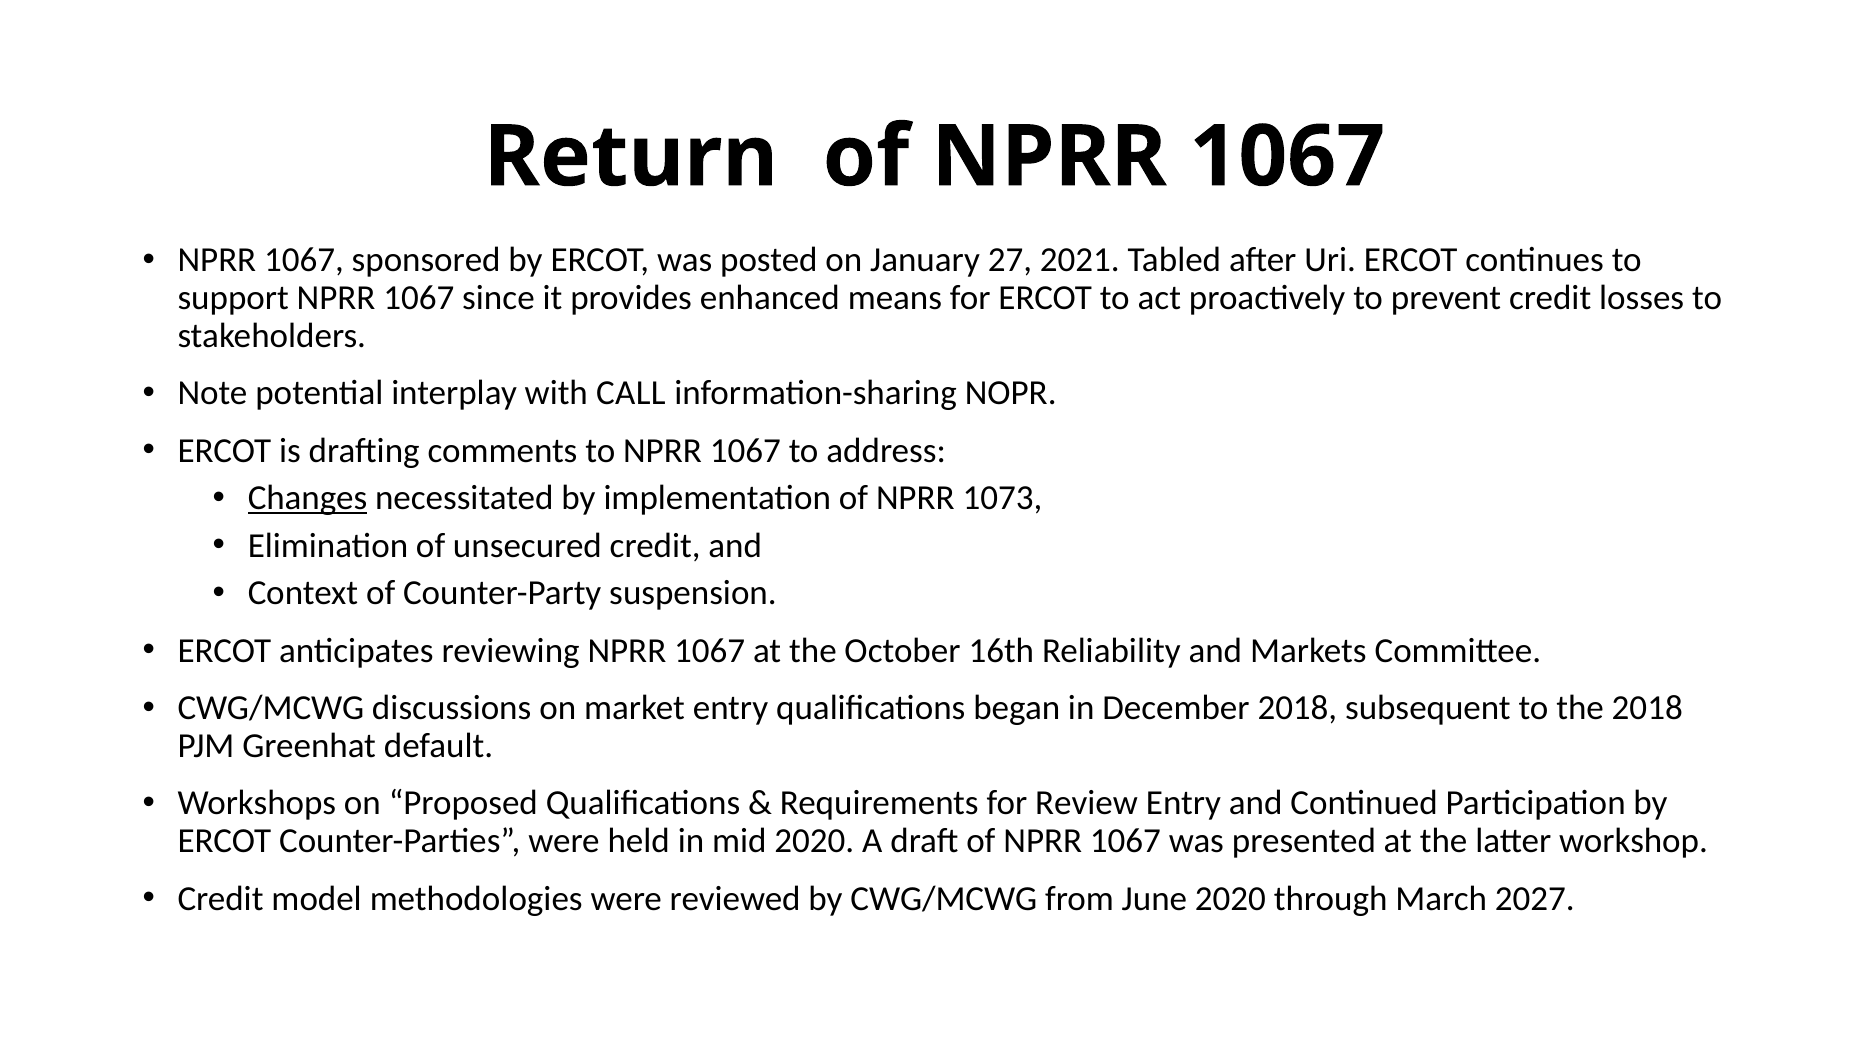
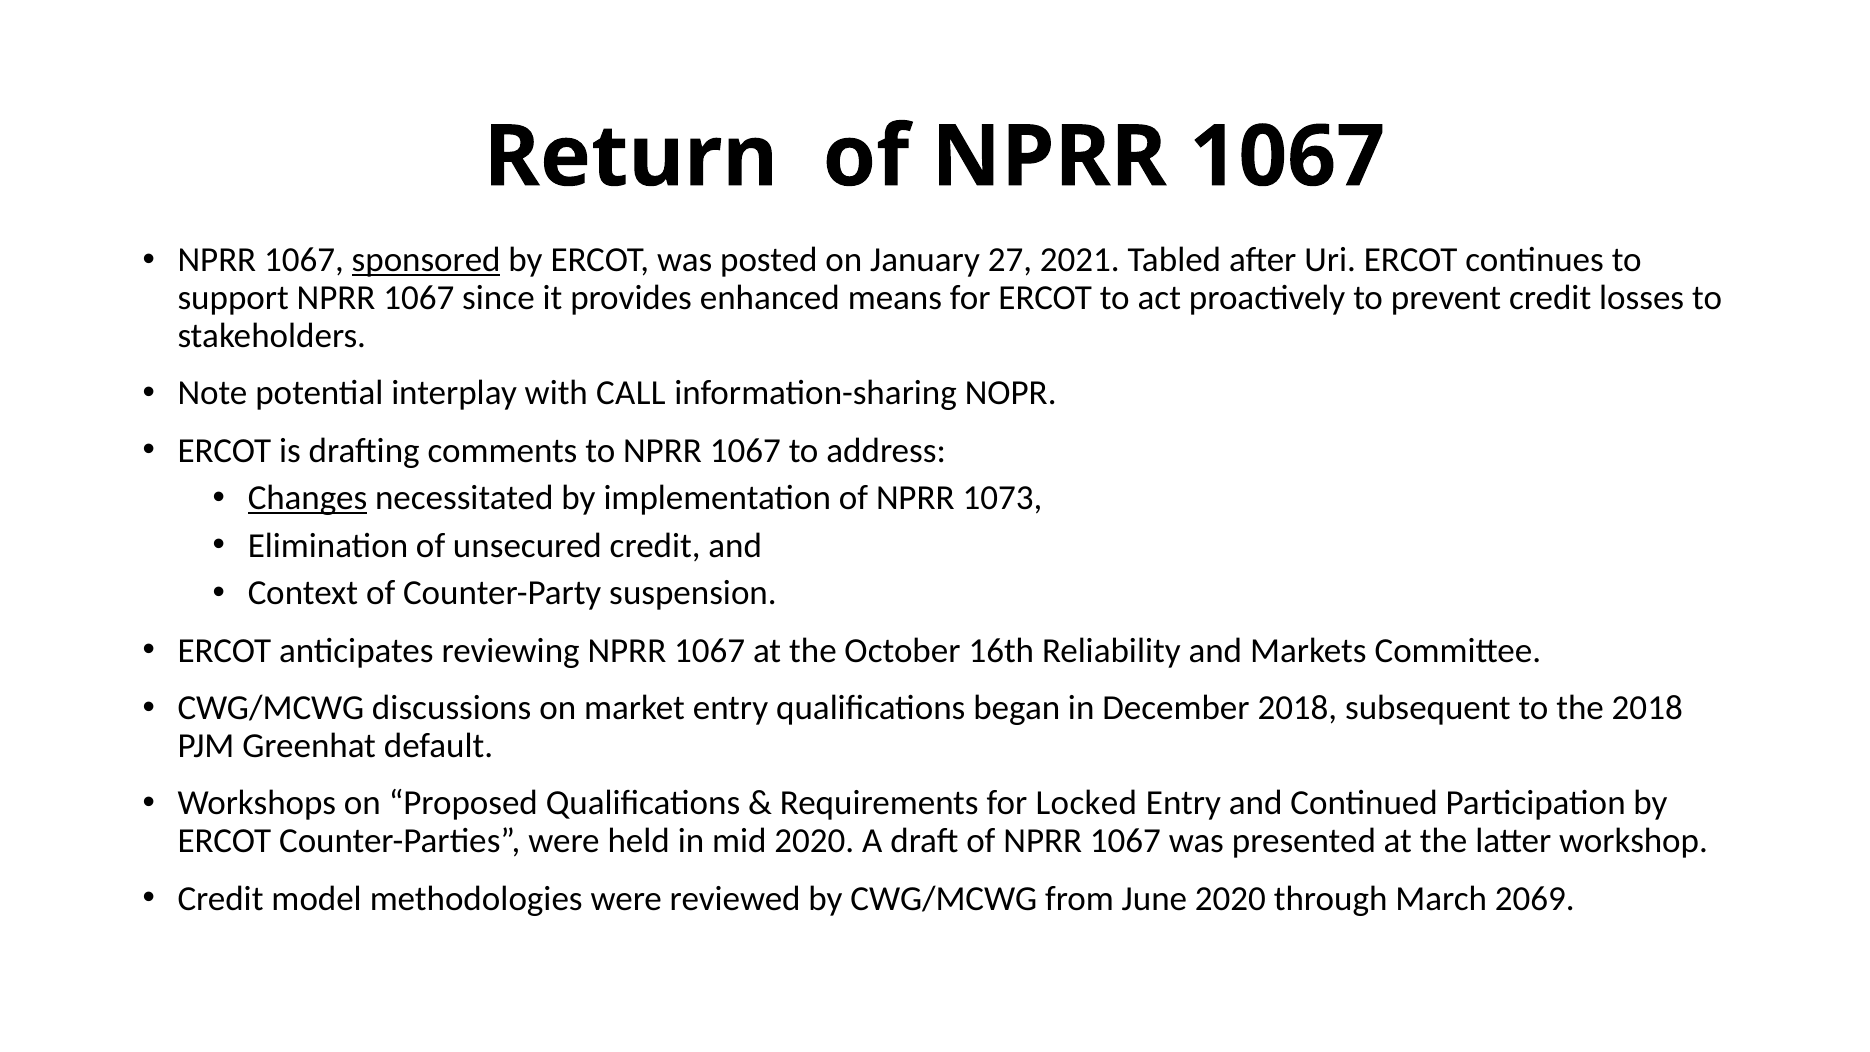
sponsored underline: none -> present (426, 260)
Review: Review -> Locked (1086, 803)
2027: 2027 -> 2069 (1535, 898)
